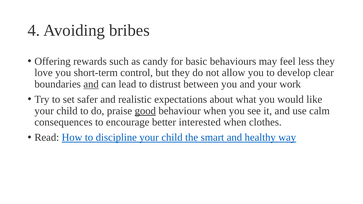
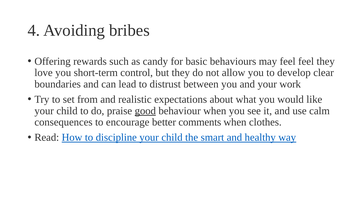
feel less: less -> feel (306, 61)
and underline: present -> none (91, 84)
safer: safer -> from (87, 99)
interested: interested -> comments (200, 122)
